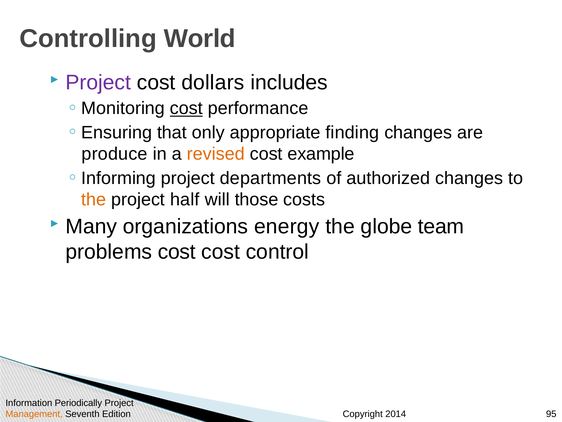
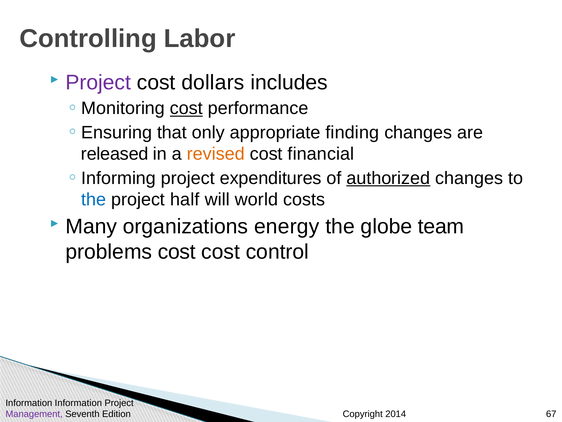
World: World -> Labor (200, 39)
produce: produce -> released (115, 154)
example: example -> financial (321, 154)
departments: departments -> expenditures (271, 178)
authorized underline: none -> present (388, 178)
the colour: orange -> blue (94, 199)
those: those -> world (256, 199)
Information Periodically: Periodically -> Information (78, 403)
Management colour: orange -> purple (34, 414)
95: 95 -> 67 (551, 414)
